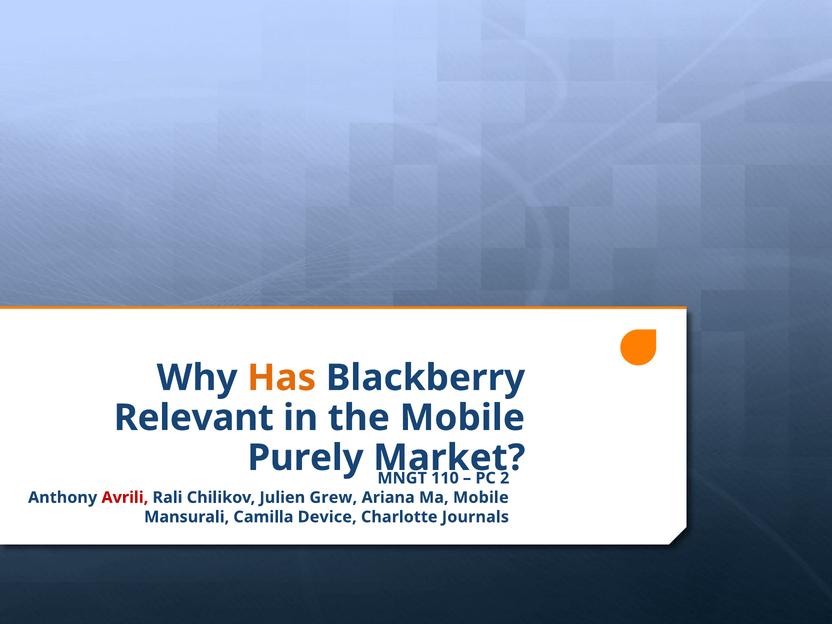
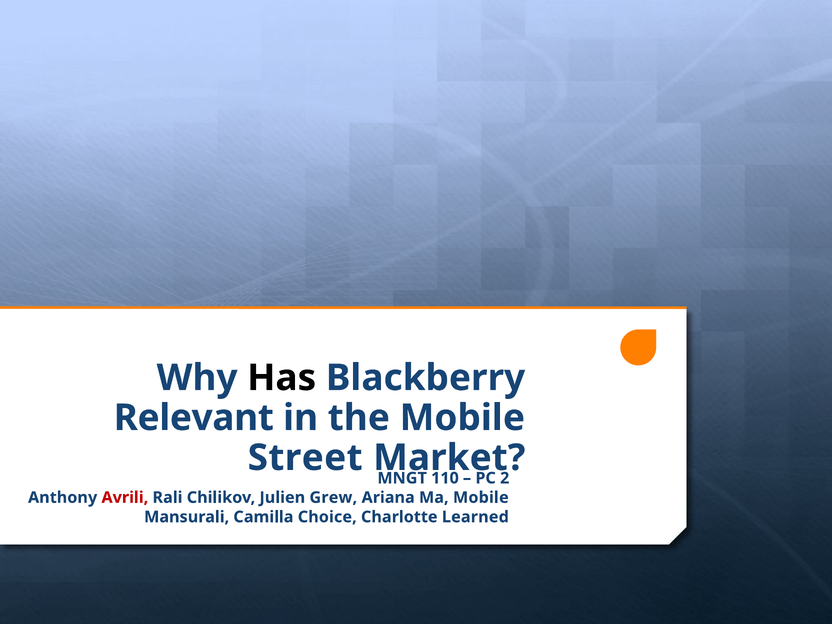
Has colour: orange -> black (282, 378)
Purely: Purely -> Street (305, 458)
Device: Device -> Choice (327, 517)
Journals: Journals -> Learned (475, 517)
